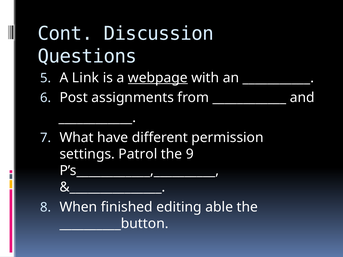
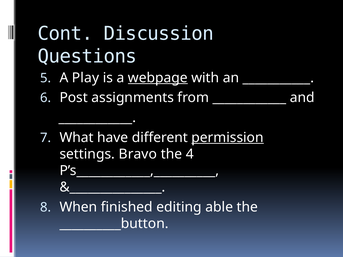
Link: Link -> Play (86, 78)
permission underline: none -> present (228, 138)
Patrol: Patrol -> Bravo (138, 154)
9: 9 -> 4 (190, 154)
